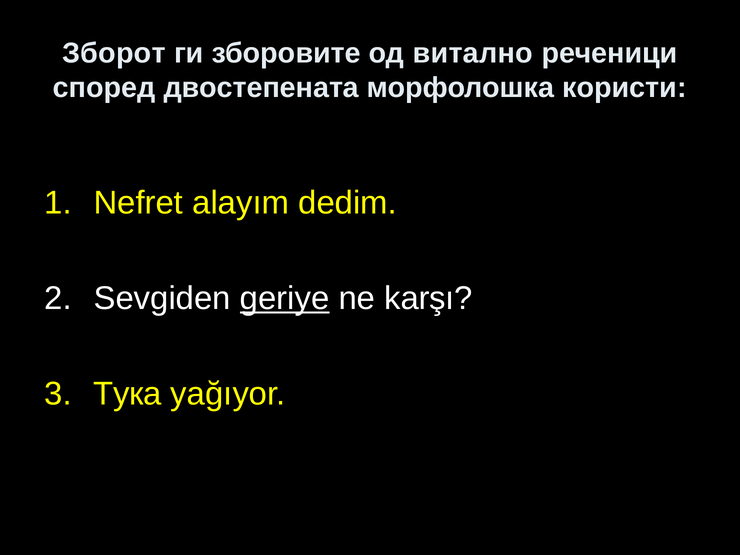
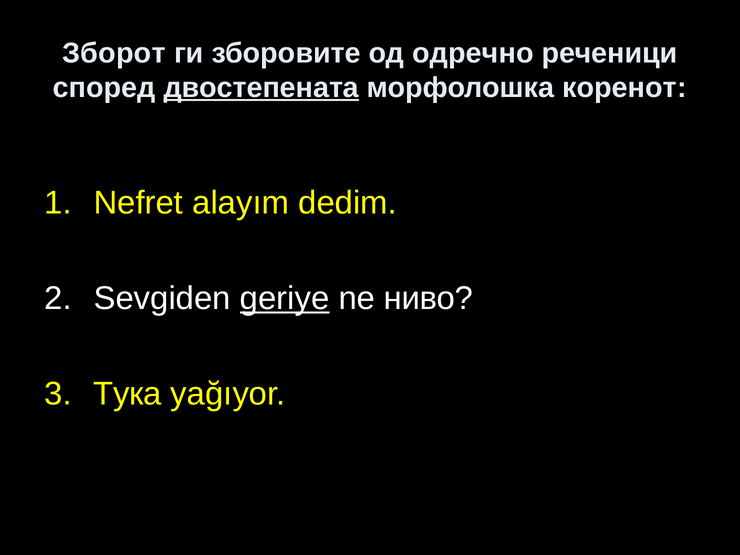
витално: витално -> одречно (473, 53)
двостепената underline: none -> present (261, 88)
користи: користи -> коренот (624, 88)
karşı: karşı -> ниво (428, 299)
